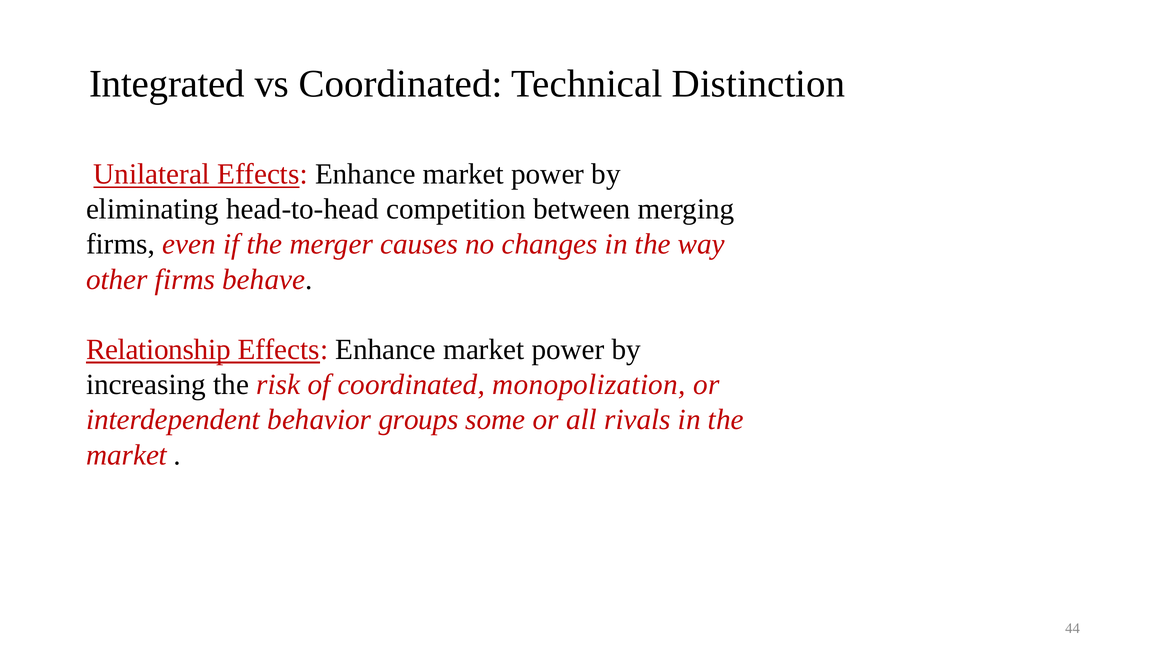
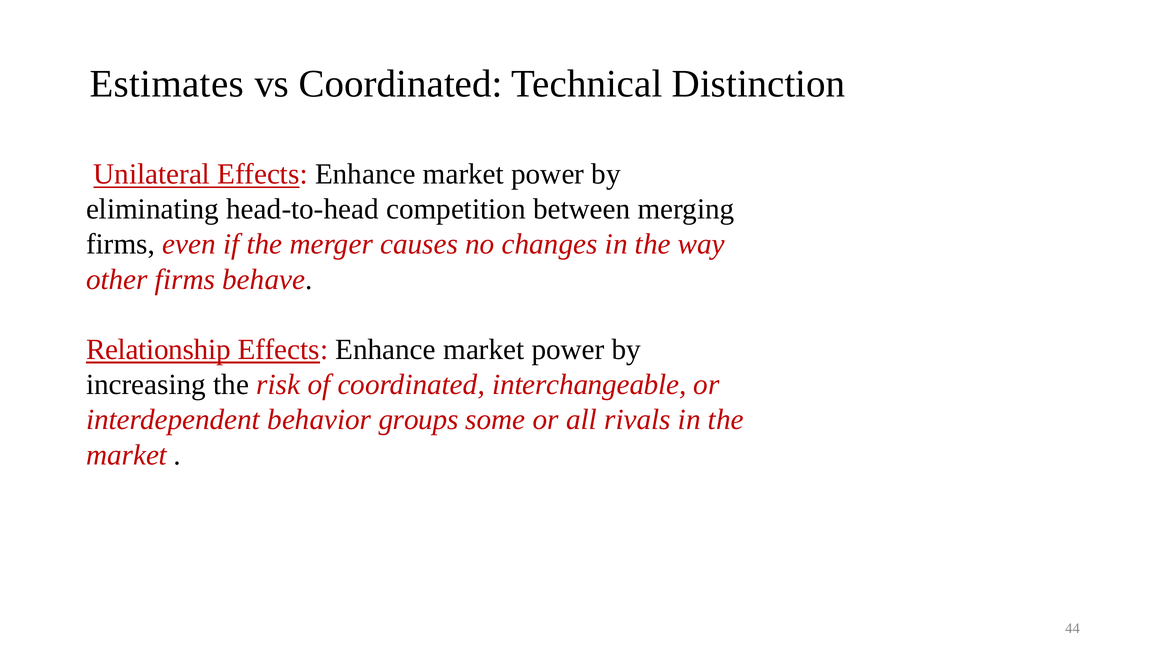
Integrated: Integrated -> Estimates (167, 84)
monopolization: monopolization -> interchangeable (589, 384)
